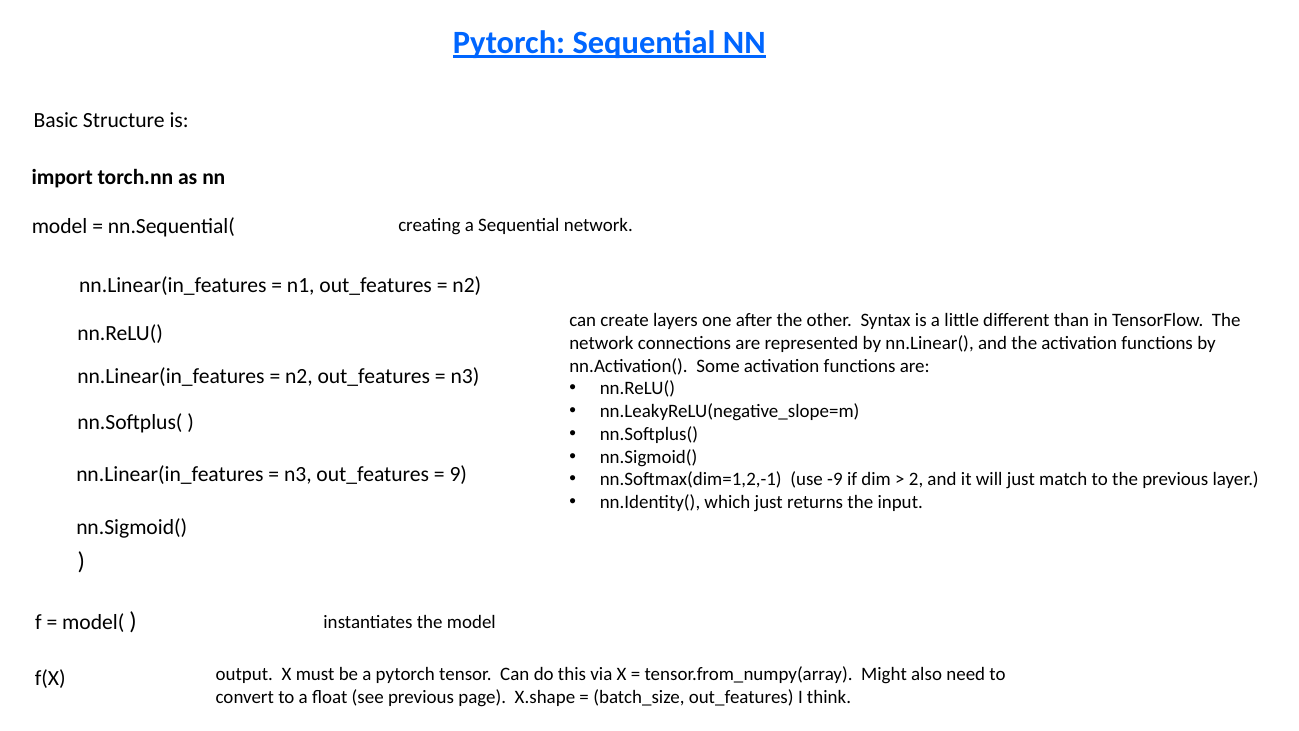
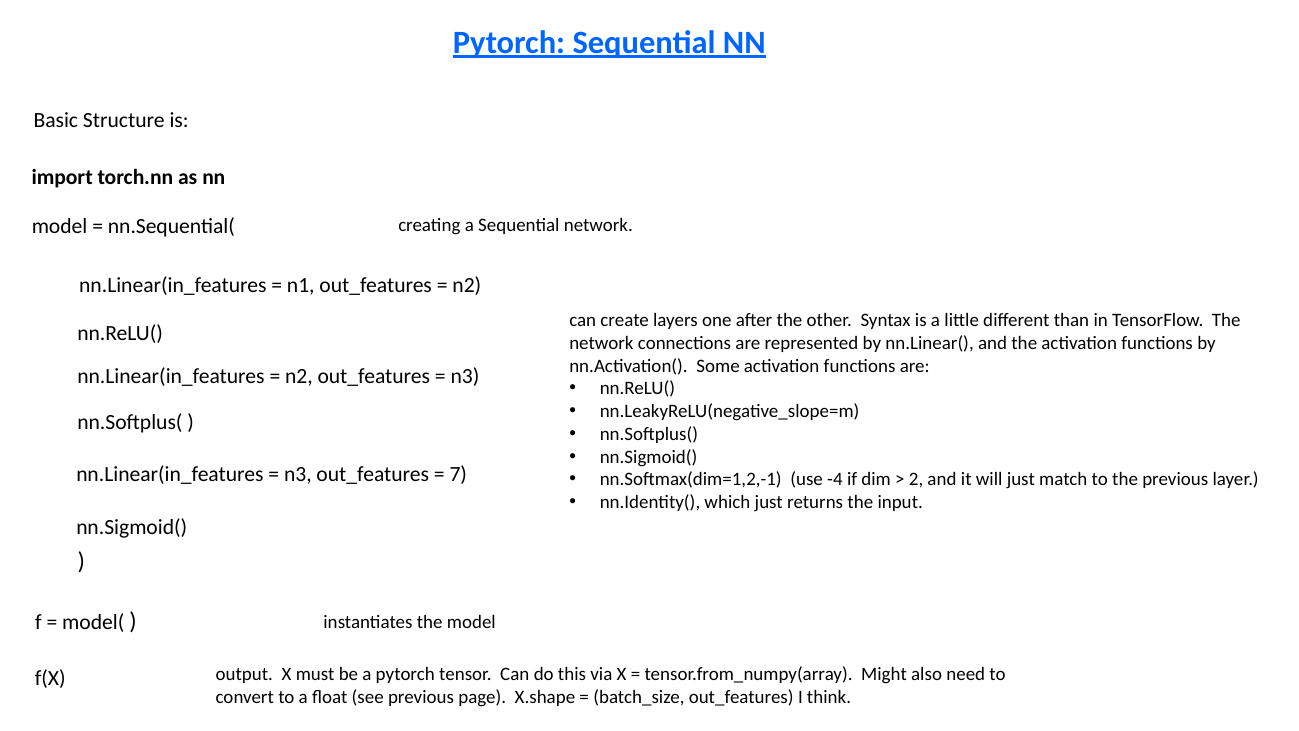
9: 9 -> 7 (458, 475)
-9: -9 -> -4 (835, 479)
